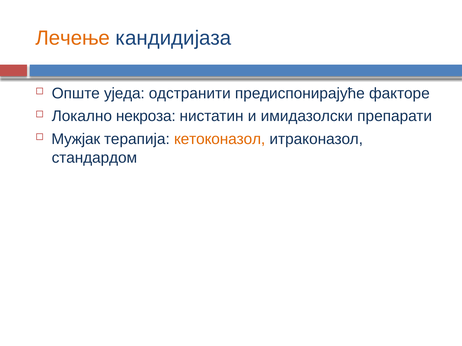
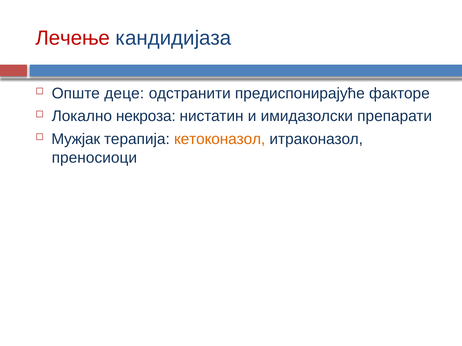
Лечење colour: orange -> red (73, 38)
уједа: уједа -> деце (124, 93)
стандардом: стандардом -> преносиоци (94, 158)
